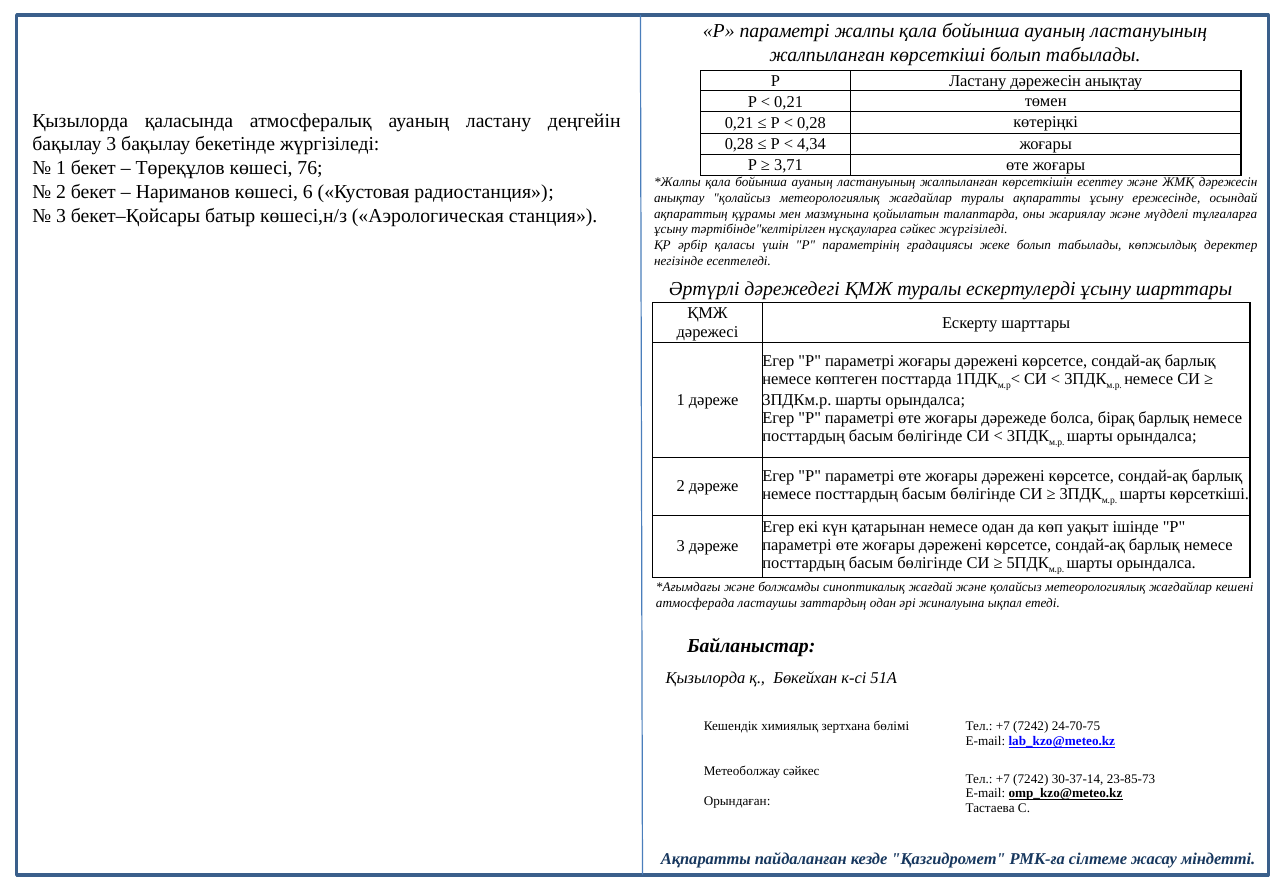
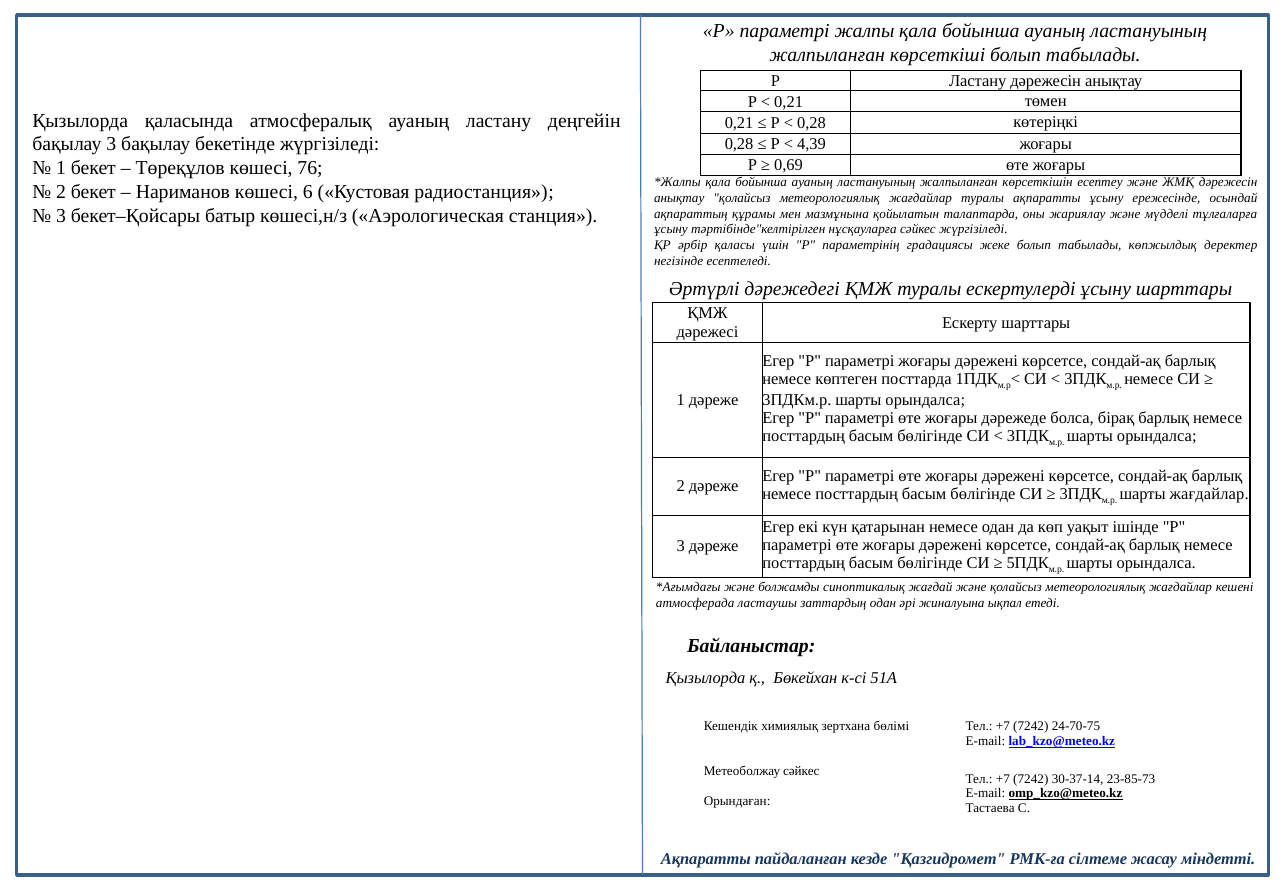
4,34: 4,34 -> 4,39 (811, 144)
3,71: 3,71 -> 0,69 (788, 165)
шарты көрсеткіші: көрсеткіші -> жағдайлар (1209, 494)
